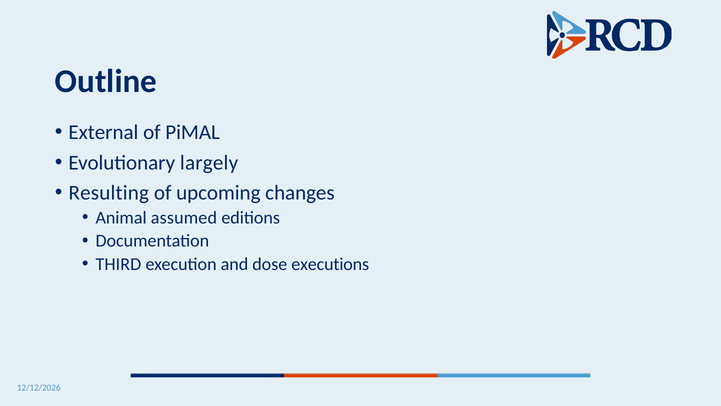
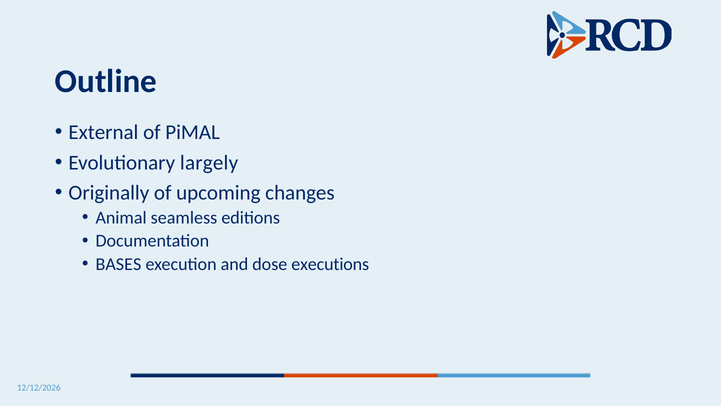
Resulting: Resulting -> Originally (109, 193)
assumed: assumed -> seamless (184, 218)
THIRD: THIRD -> BASES (118, 264)
